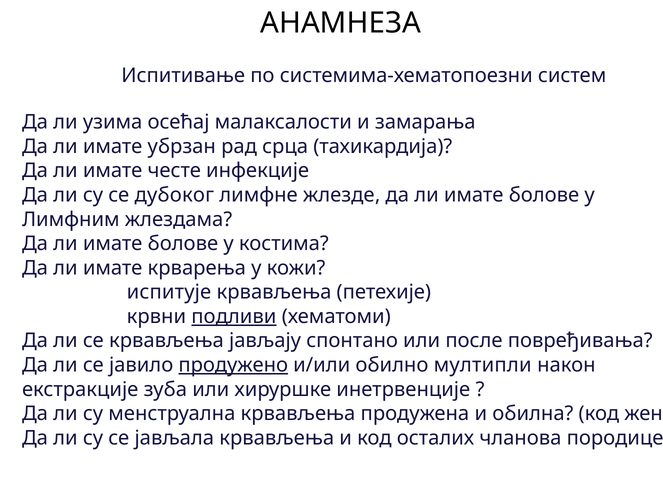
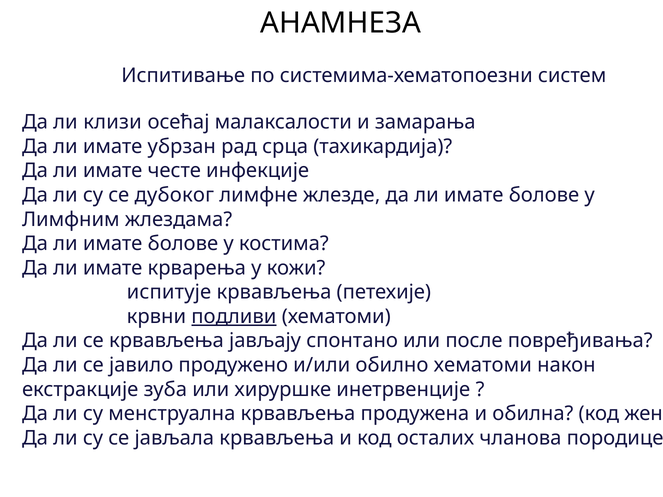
узима: узима -> клизи (113, 122)
продужено underline: present -> none (233, 365)
обилно мултипли: мултипли -> хематоми (483, 365)
